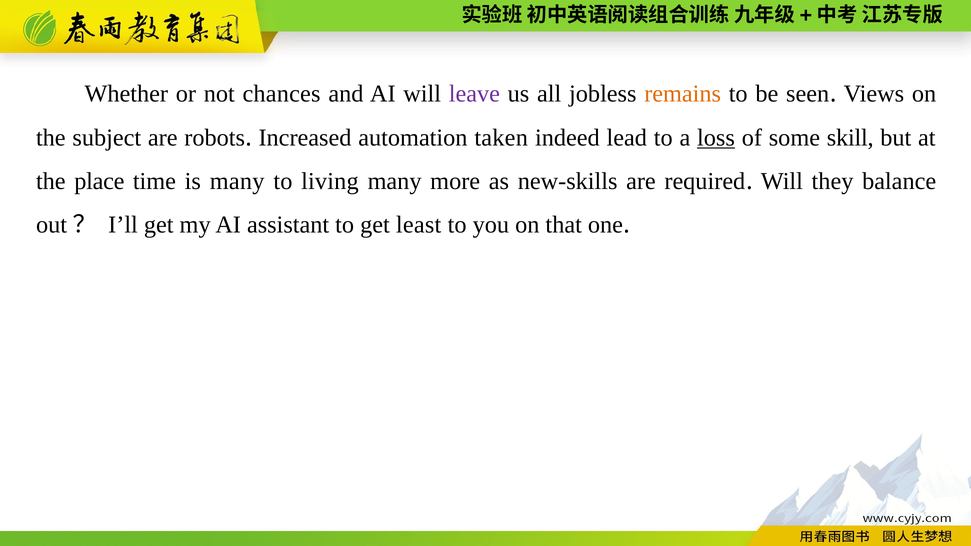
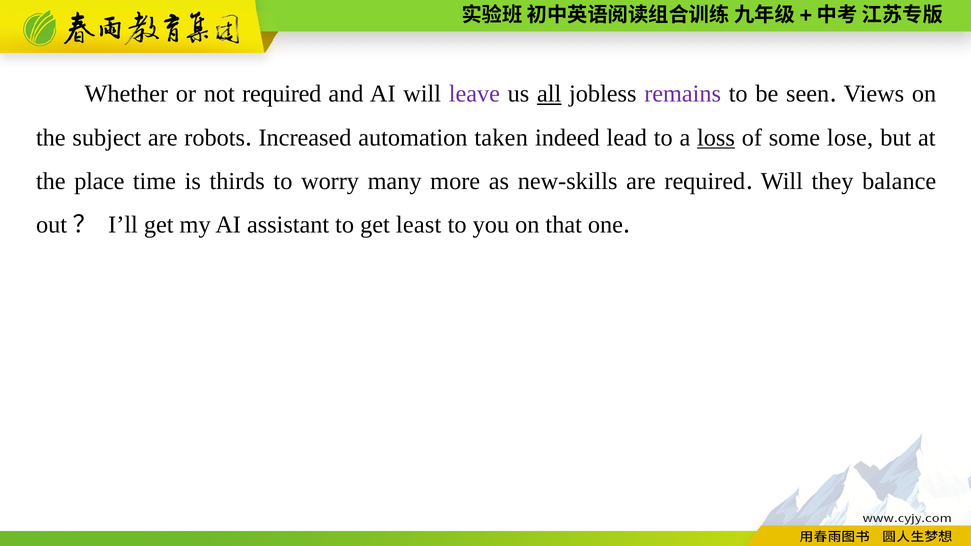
not chances: chances -> required (282, 94)
all underline: none -> present (549, 94)
remains colour: orange -> purple (683, 94)
skill: skill -> lose (850, 138)
is many: many -> thirds (237, 181)
living: living -> worry (330, 181)
